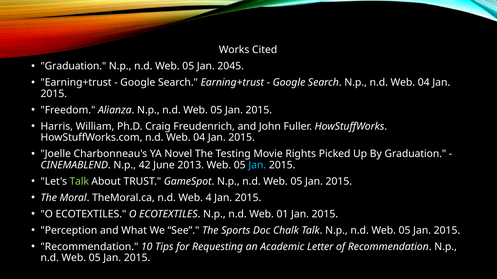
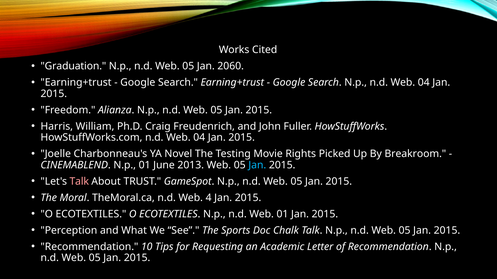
2045: 2045 -> 2060 (231, 66)
By Graduation: Graduation -> Breakroom (415, 154)
N.p 42: 42 -> 01 (145, 165)
Talk colour: light green -> pink (79, 182)
